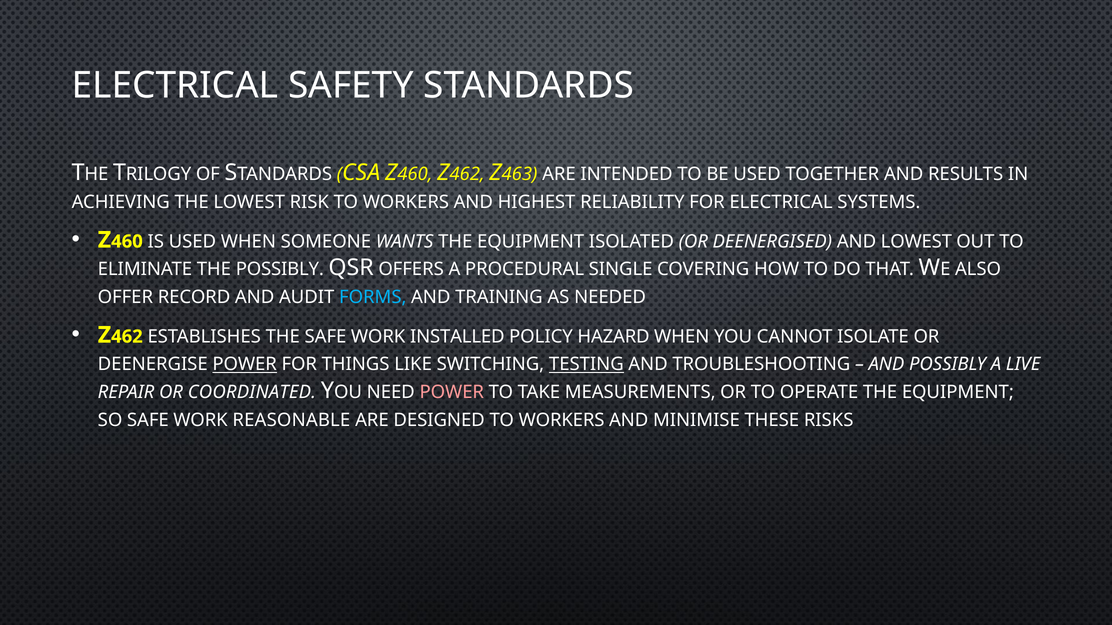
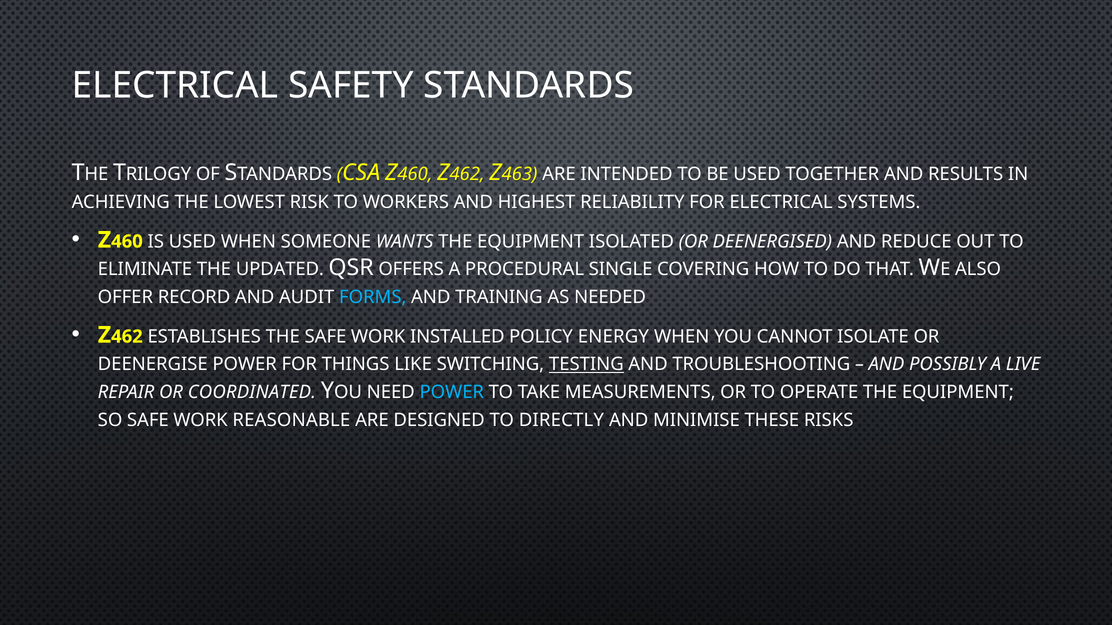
AND LOWEST: LOWEST -> REDUCE (916, 242)
THE POSSIBLY: POSSIBLY -> UPDATED (280, 270)
HAZARD: HAZARD -> ENERGY (613, 337)
POWER underline: present -> none (245, 365)
POWER colour: pink -> light blue (452, 393)
DESIGNED TO WORKERS: WORKERS -> DIRECTLY (561, 420)
